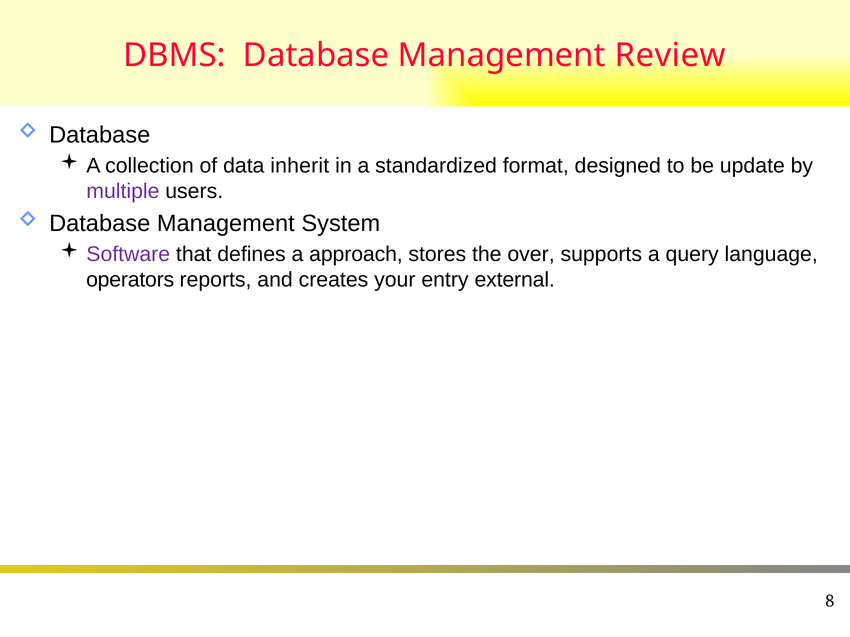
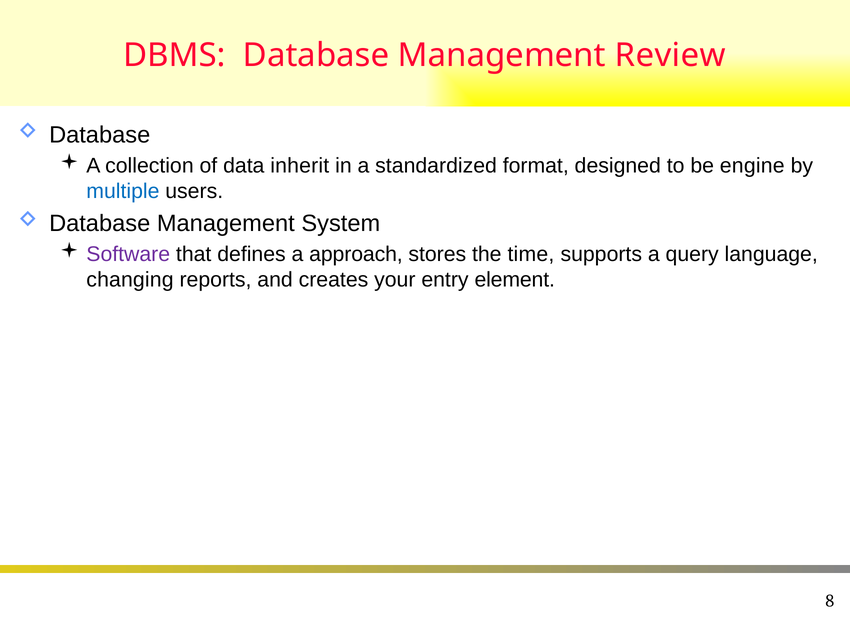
update: update -> engine (752, 166)
multiple colour: purple -> blue (123, 192)
over: over -> time (531, 254)
operators: operators -> changing (130, 280)
external: external -> element (515, 280)
